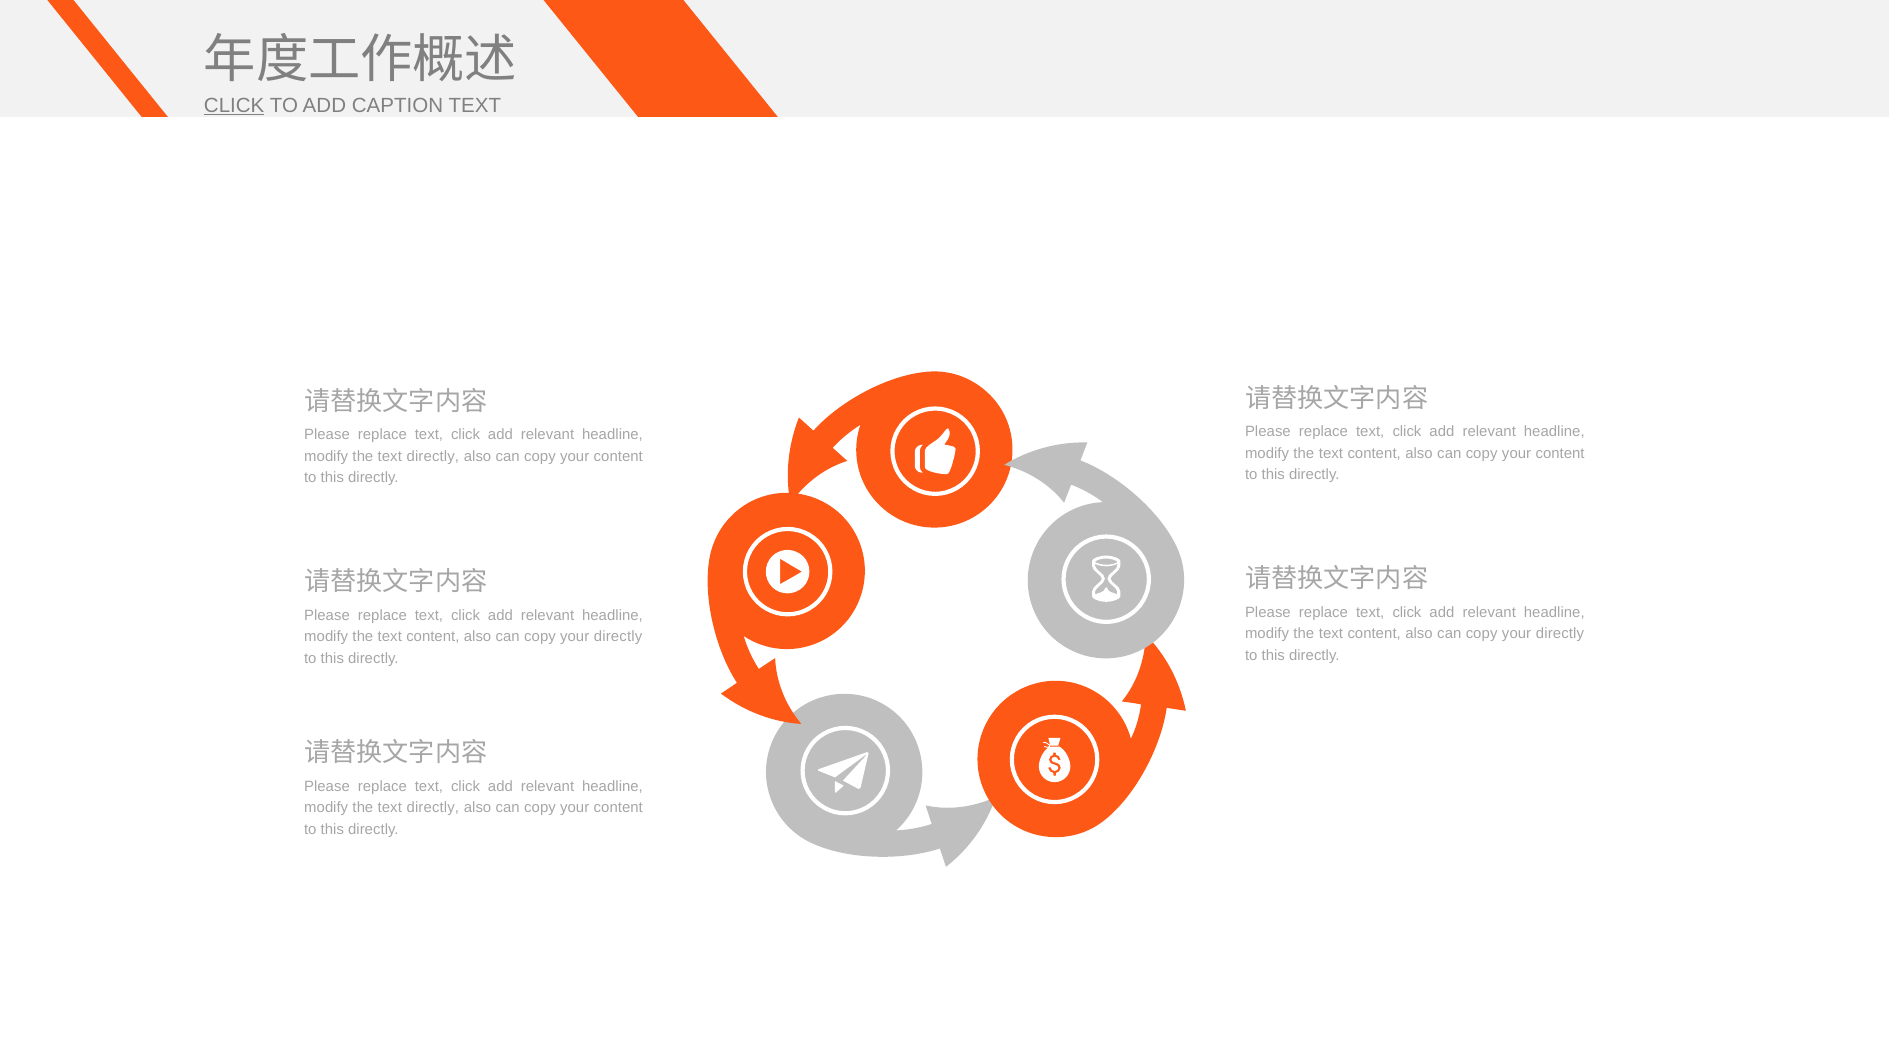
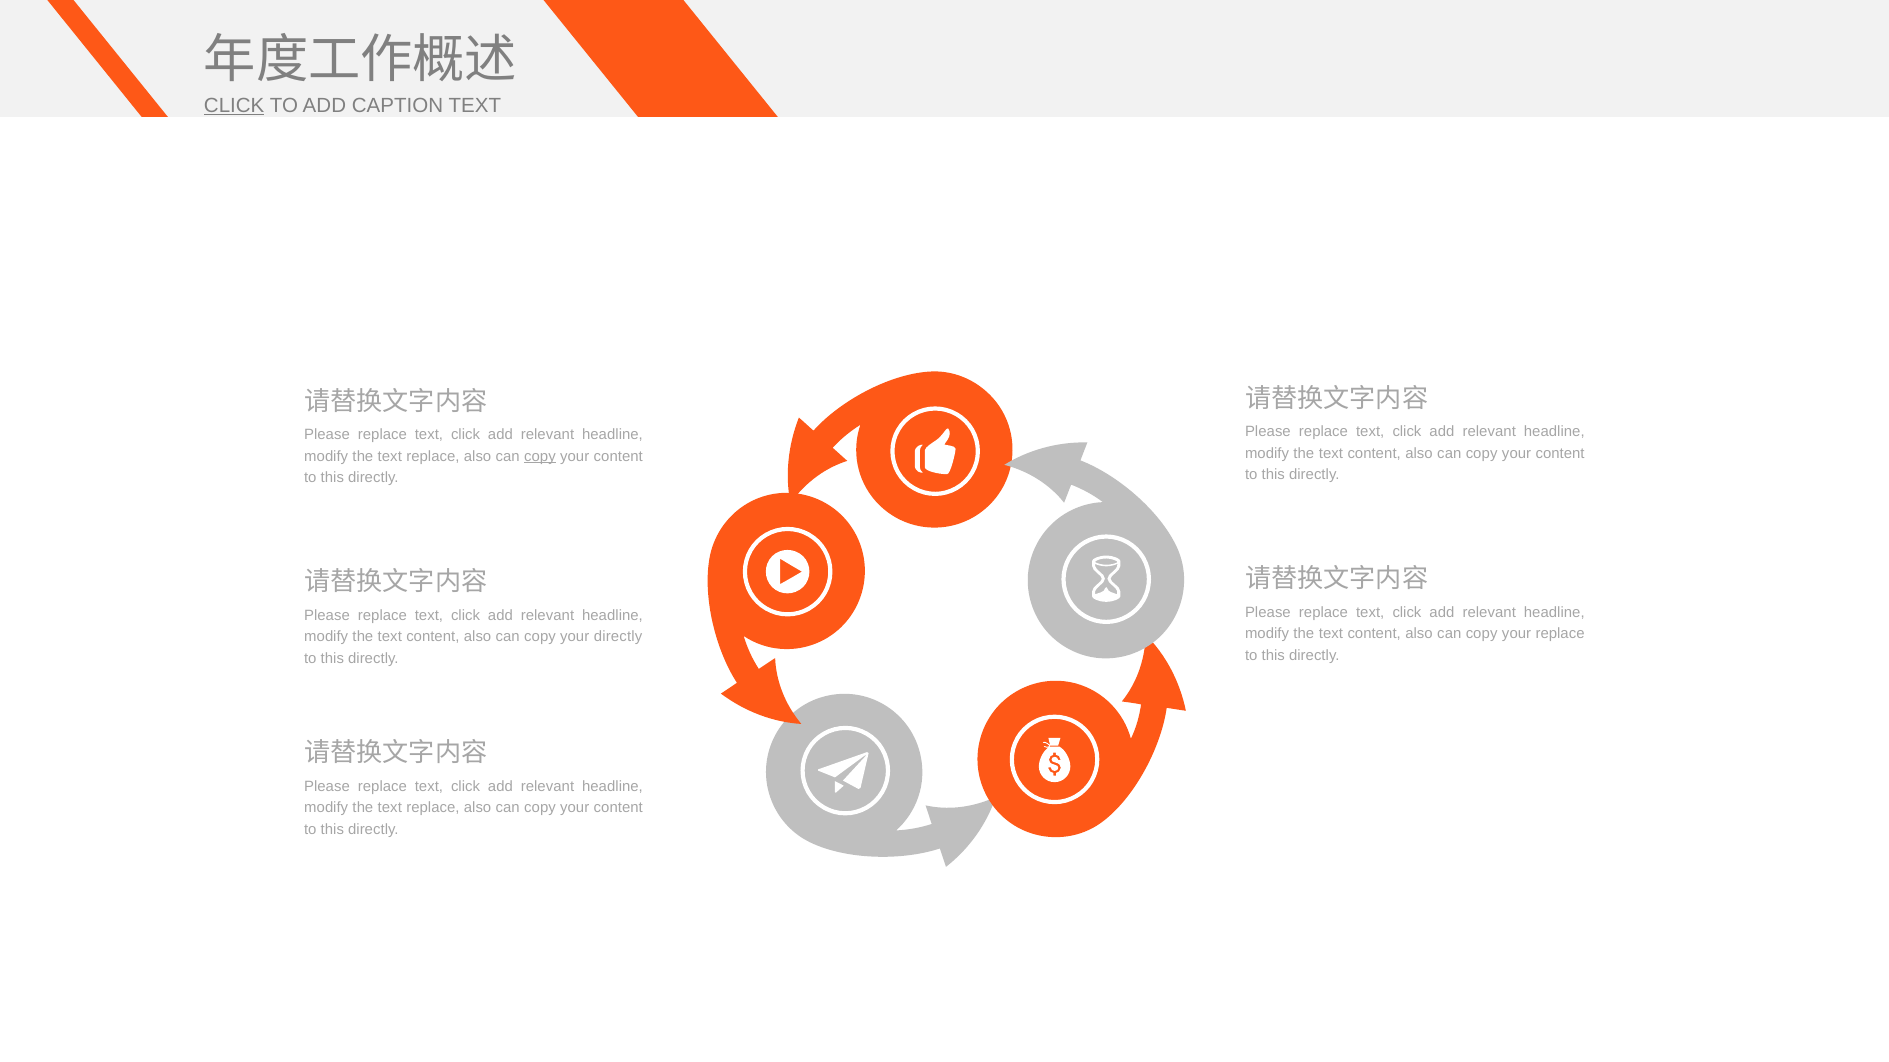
directly: directly -> replace (433, 457)
copy underline: none -> present (540, 457)
directly: directly -> replace (1560, 634)
directly: directly -> replace (433, 808)
